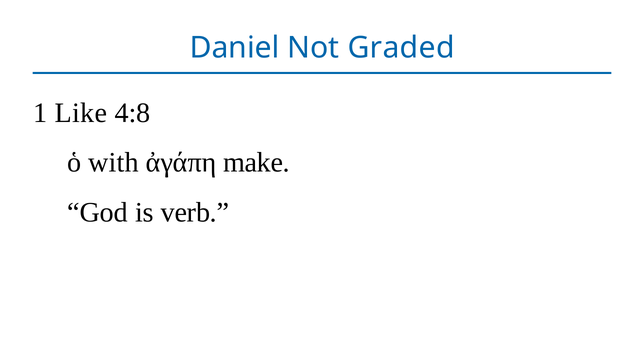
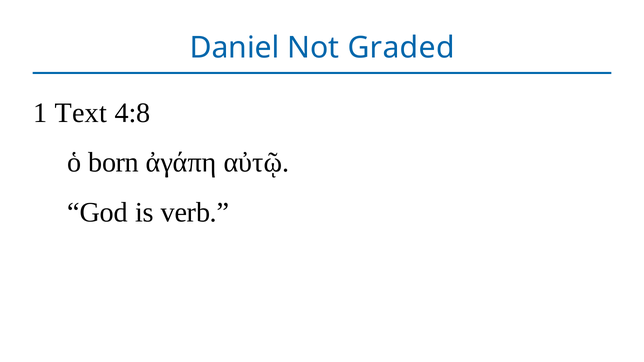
Like: Like -> Text (81, 113)
with: with -> born (114, 163)
make: make -> αὐτῷ (256, 163)
